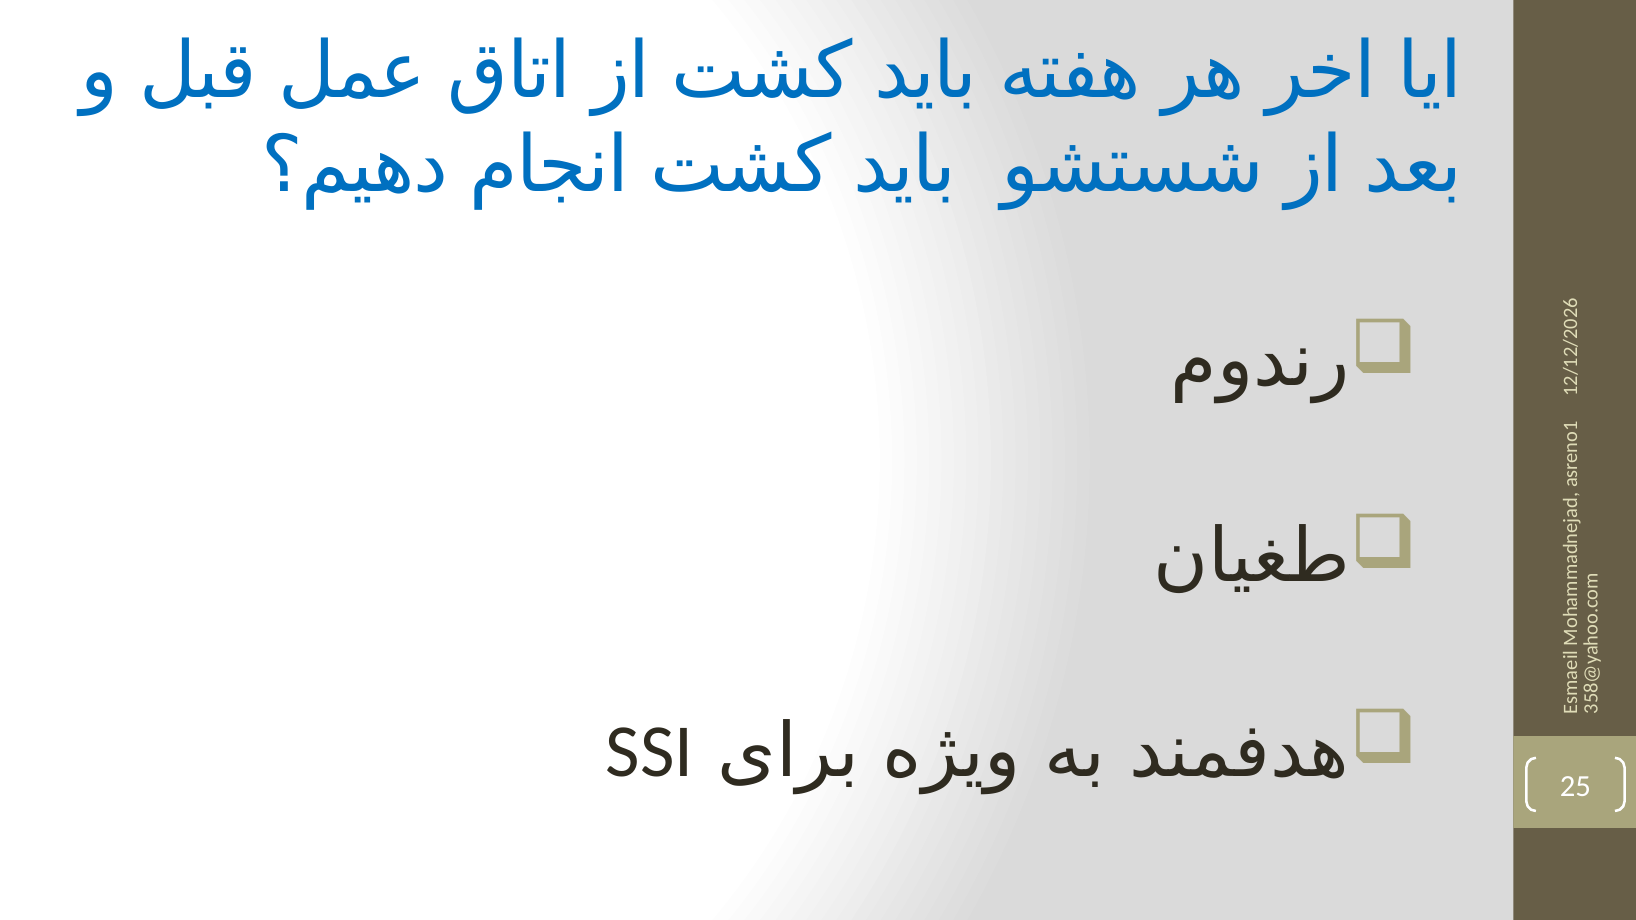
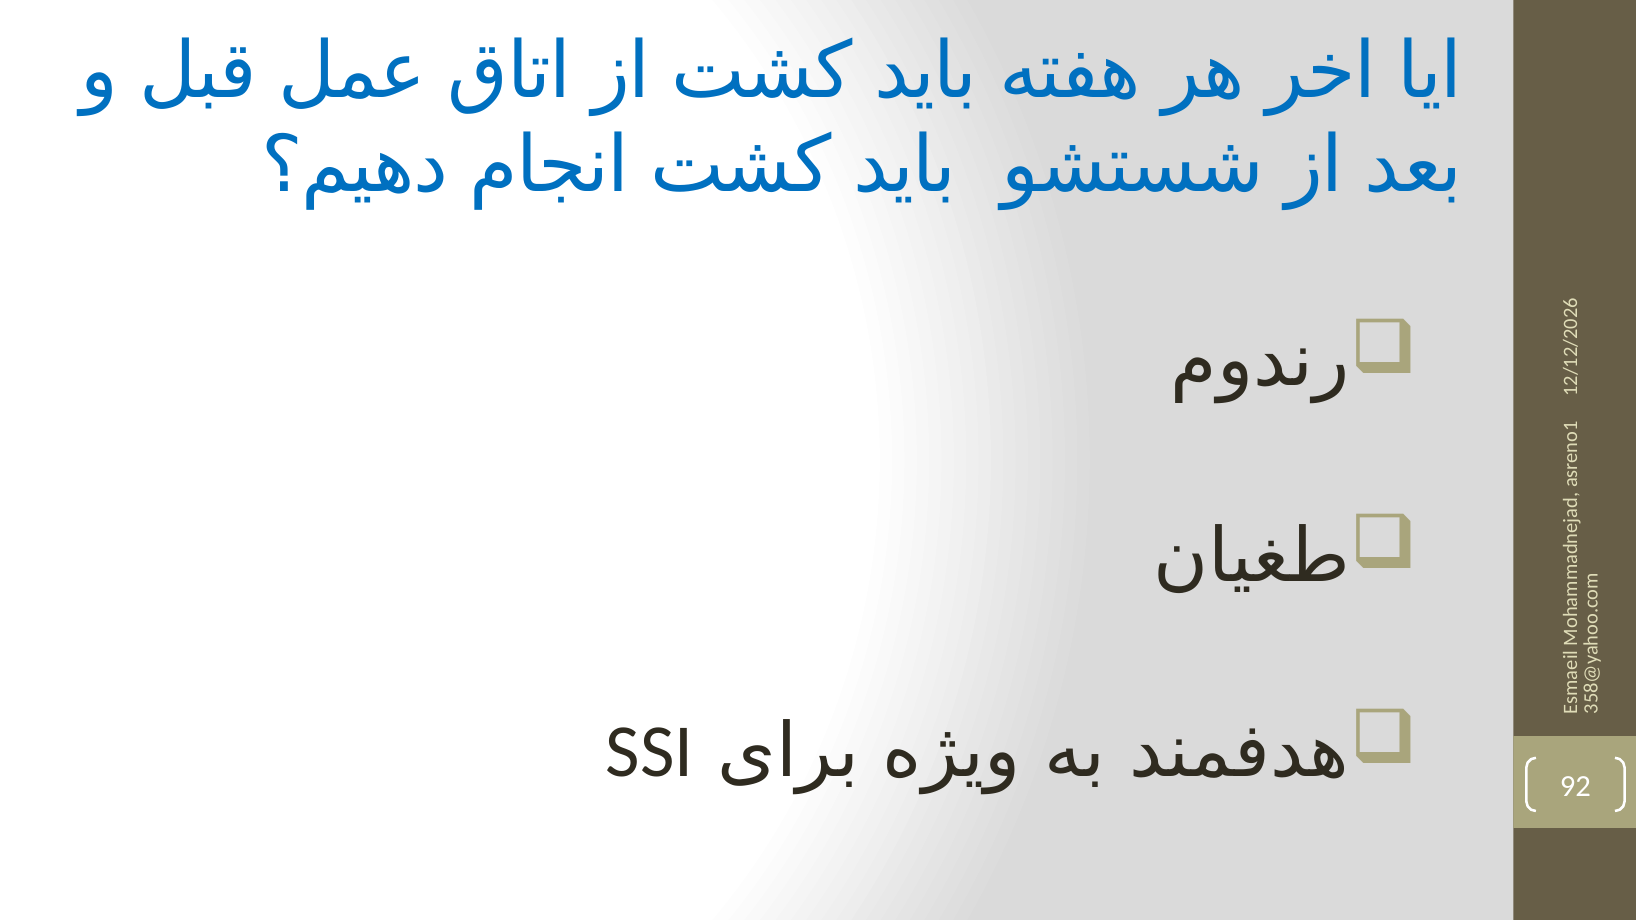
25: 25 -> 92 (1575, 786)
